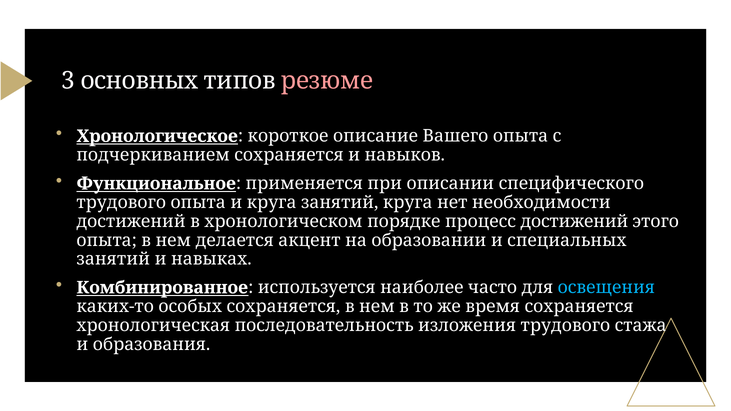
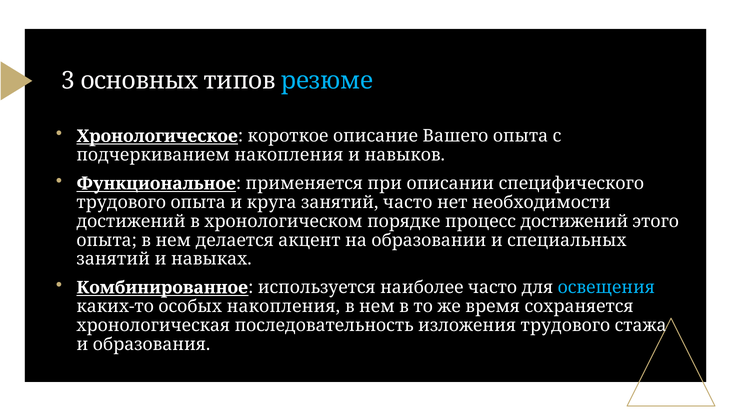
резюме colour: pink -> light blue (327, 81)
подчеркиванием сохраняется: сохраняется -> накопления (289, 155)
занятий круга: круга -> часто (408, 203)
особых сохраняется: сохраняется -> накопления (283, 307)
